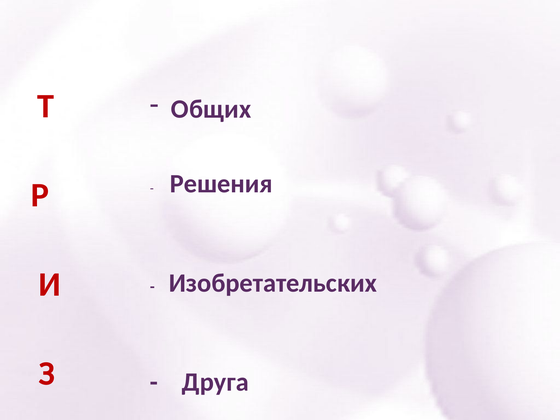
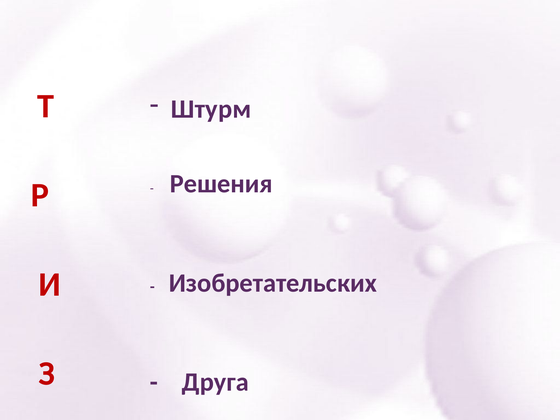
Общих: Общих -> Штурм (211, 109)
